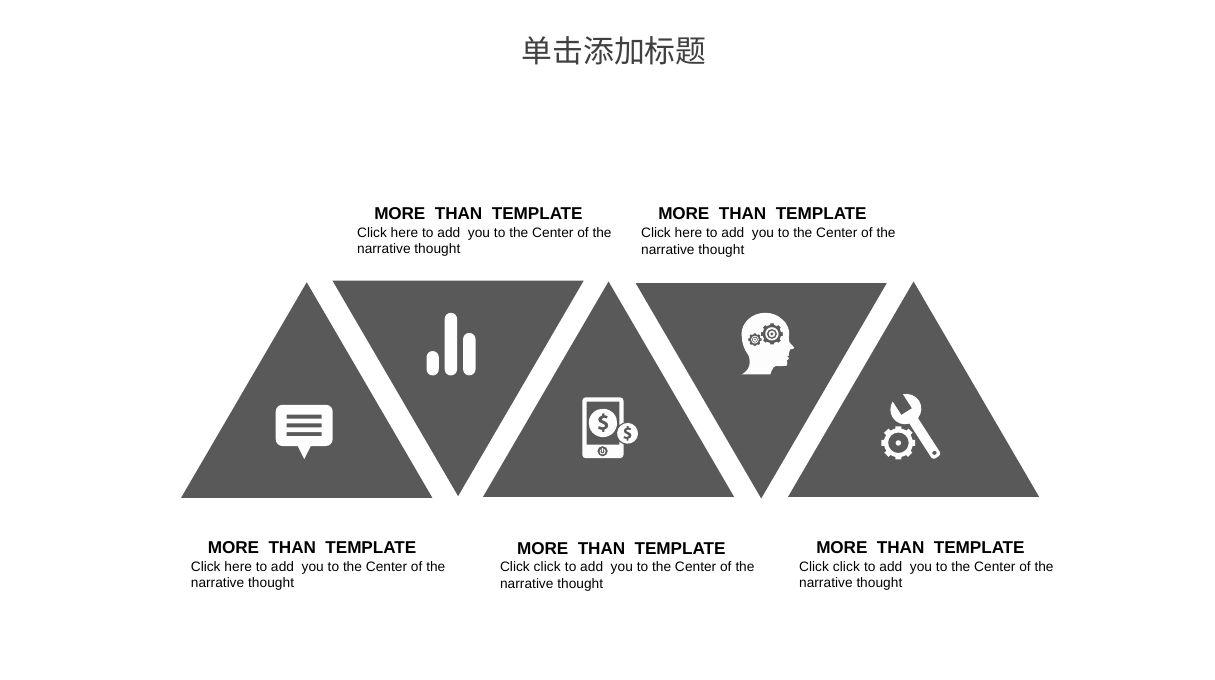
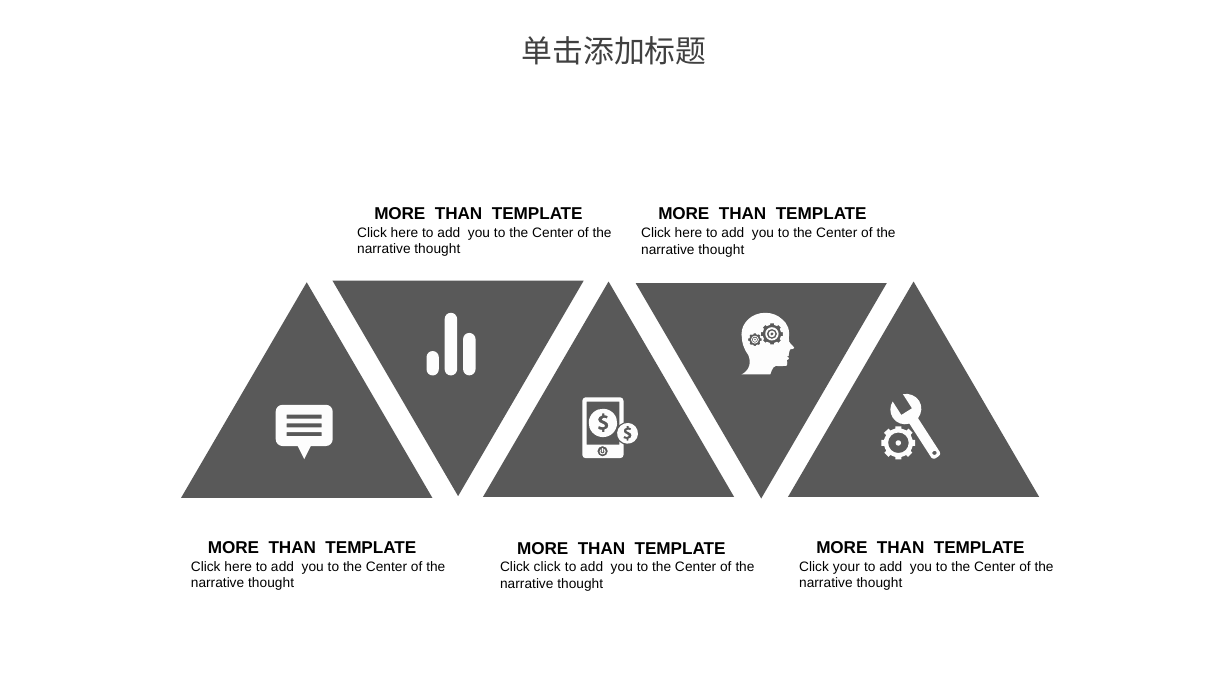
click: click -> your (846, 567)
